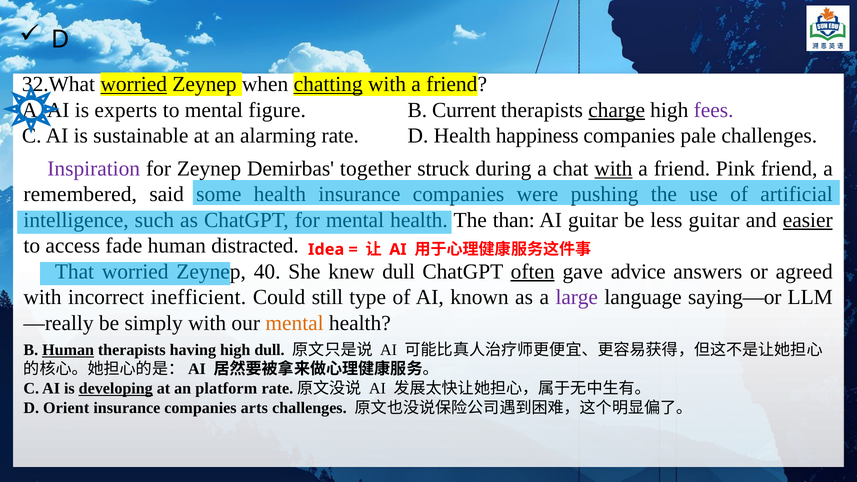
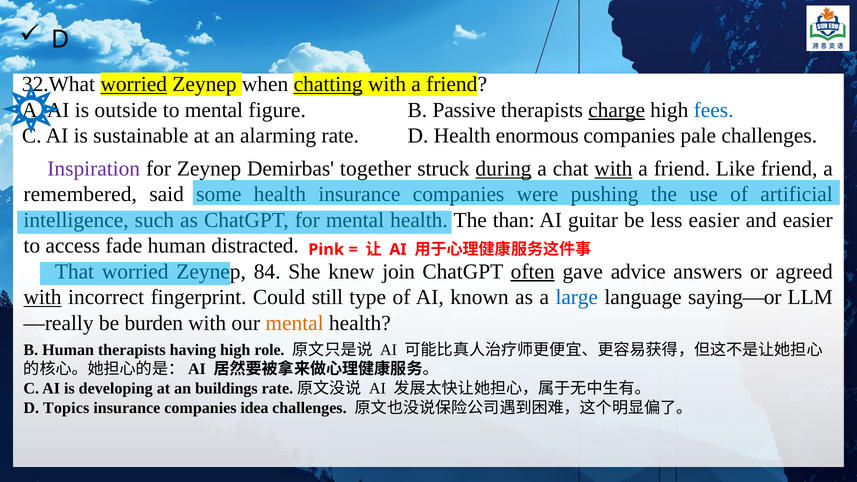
experts: experts -> outside (126, 110)
Current: Current -> Passive (464, 110)
fees colour: purple -> blue (714, 110)
happiness: happiness -> enormous (537, 136)
during underline: none -> present (503, 169)
Pink: Pink -> Like (735, 169)
less guitar: guitar -> easier (714, 220)
easier underline: present -> none (808, 220)
Idea: Idea -> Pink (326, 249)
40: 40 -> 84 (267, 272)
knew dull: dull -> join (399, 272)
with underline: none -> present (42, 297)
inefficient: inefficient -> fingerprint (199, 297)
large colour: purple -> blue (577, 297)
simply: simply -> burden (154, 323)
Human underline: present -> none (68, 350)
high dull: dull -> role (269, 350)
developing underline: present -> none (116, 389)
platform: platform -> buildings (226, 389)
Orient: Orient -> Topics (66, 408)
arts: arts -> idea (254, 408)
